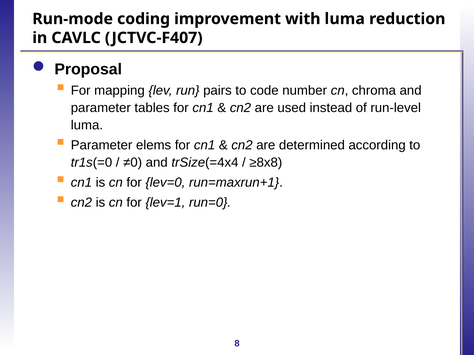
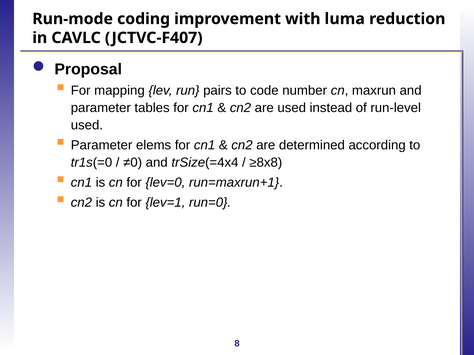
chroma: chroma -> maxrun (374, 91)
luma: luma -> used (87, 125)
